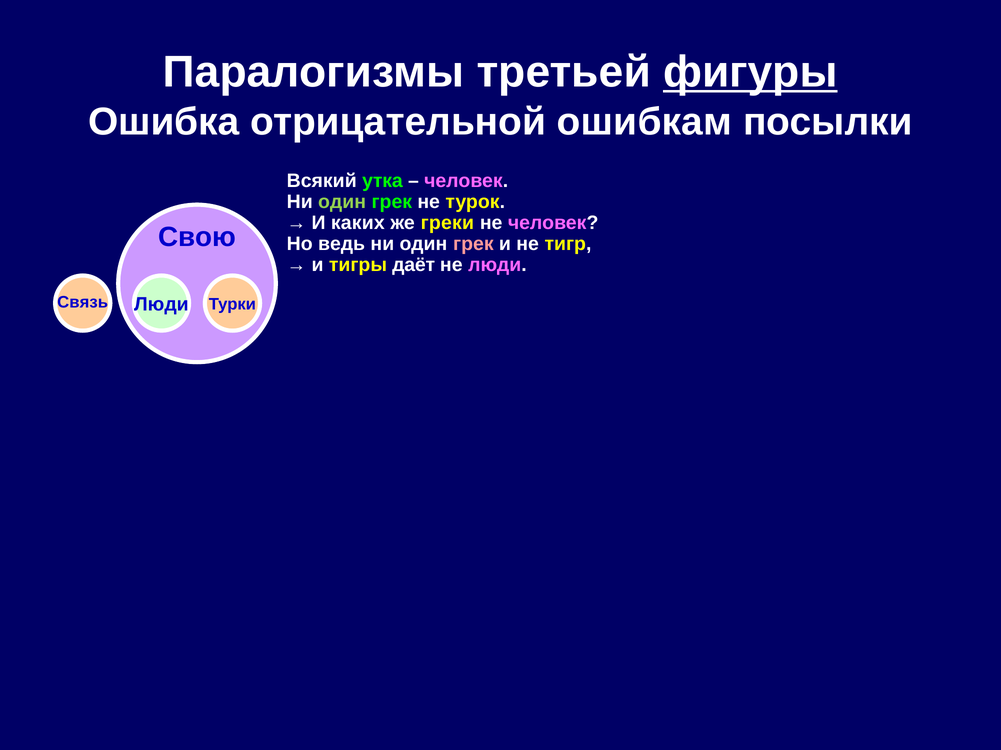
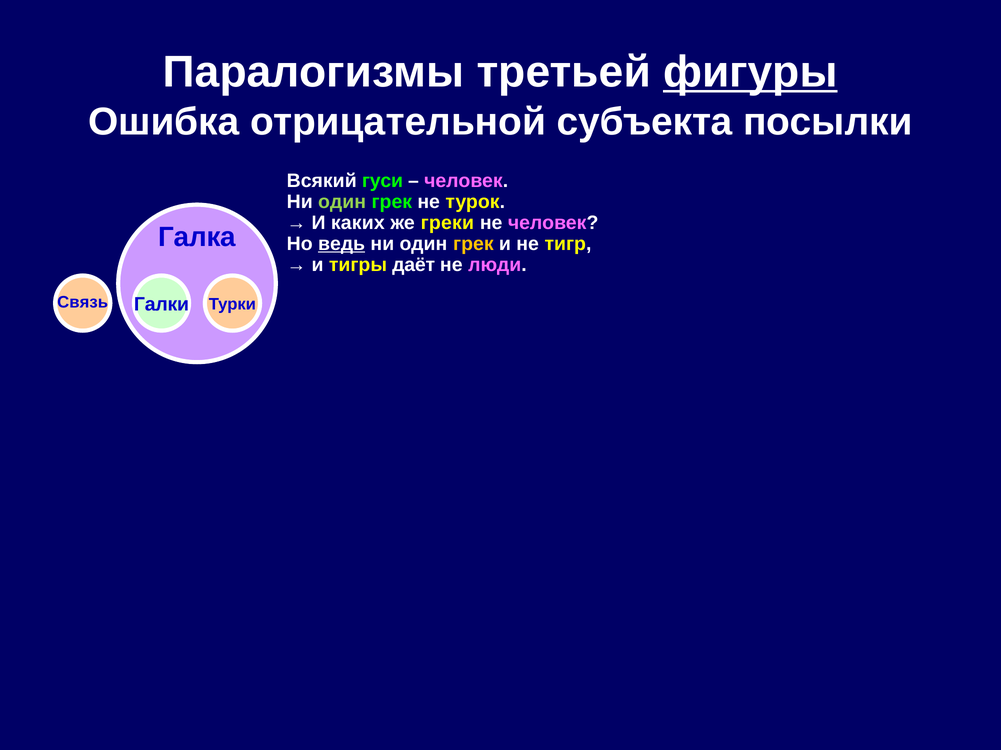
ошибкам: ошибкам -> субъекта (645, 122)
утка: утка -> гуси (383, 181)
Свою: Свою -> Галка (197, 237)
ведь underline: none -> present (342, 244)
грек colour: pink -> yellow (473, 244)
Люди: Люди -> Галки (161, 305)
